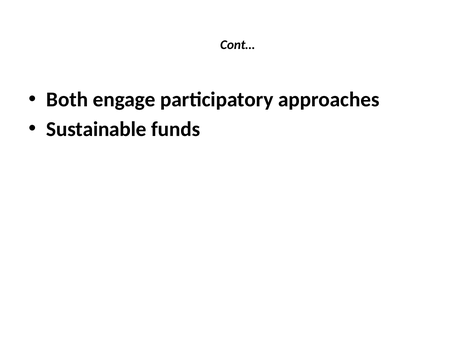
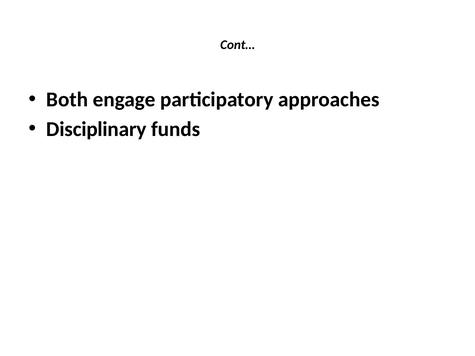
Sustainable: Sustainable -> Disciplinary (96, 129)
